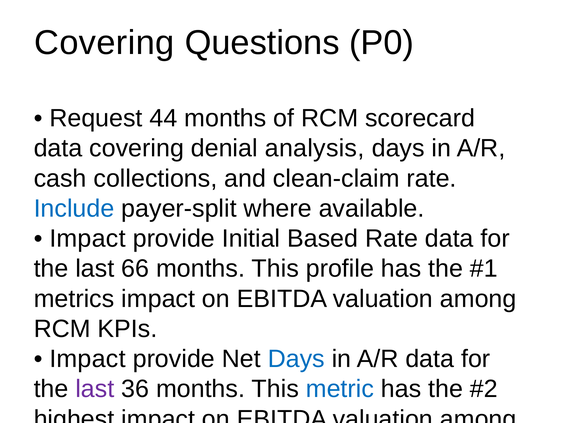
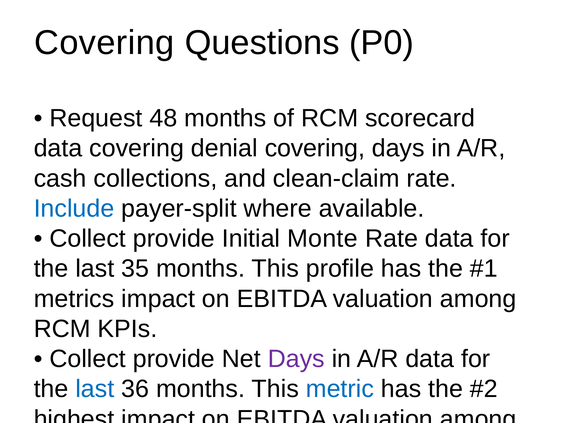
44: 44 -> 48 (163, 118)
denial analysis: analysis -> covering (315, 148)
Impact: Impact -> Collect (88, 238)
Based: Based -> Monte (322, 238)
66: 66 -> 35 (135, 268)
Impact: Impact -> Collect (88, 358)
Days colour: blue -> purple (296, 358)
last colour: purple -> blue (95, 388)
